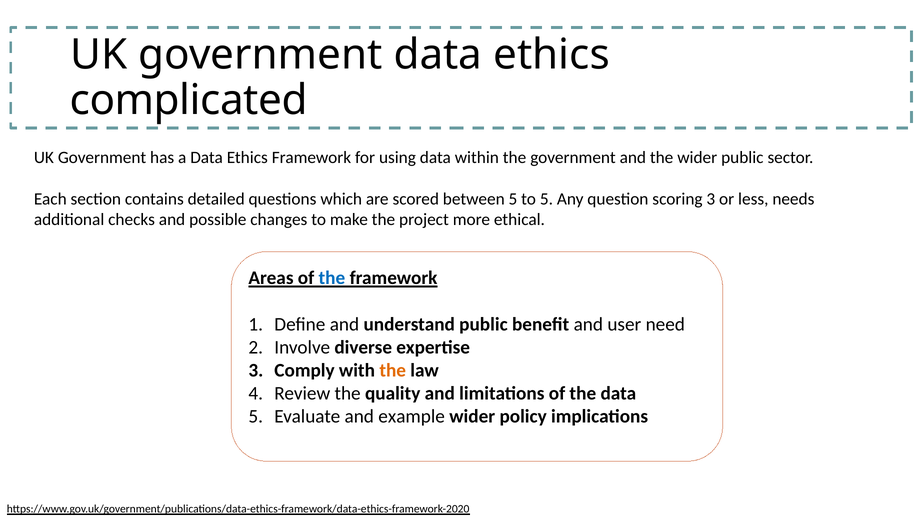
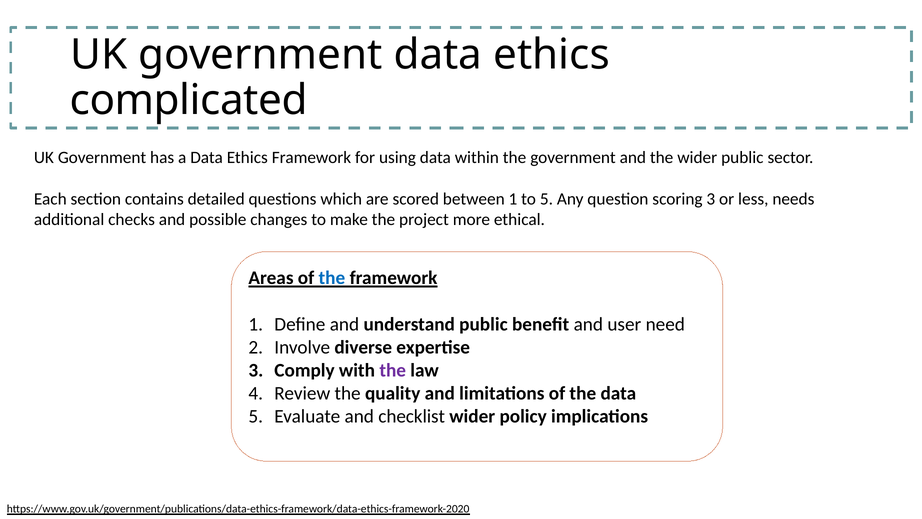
between 5: 5 -> 1 (513, 199)
the colour: orange -> purple (393, 370)
example: example -> checklist (412, 416)
